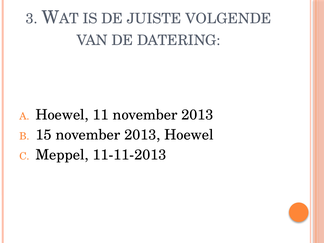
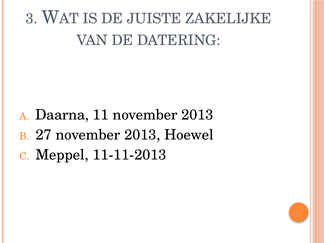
VOLGENDE: VOLGENDE -> ZAKELIJKE (228, 19)
Hoewel: Hoewel -> Daarna (62, 115)
15: 15 -> 27 (44, 135)
